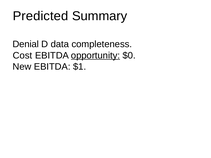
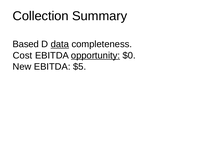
Predicted: Predicted -> Collection (41, 16)
Denial: Denial -> Based (26, 44)
data underline: none -> present (60, 44)
$1: $1 -> $5 (80, 67)
